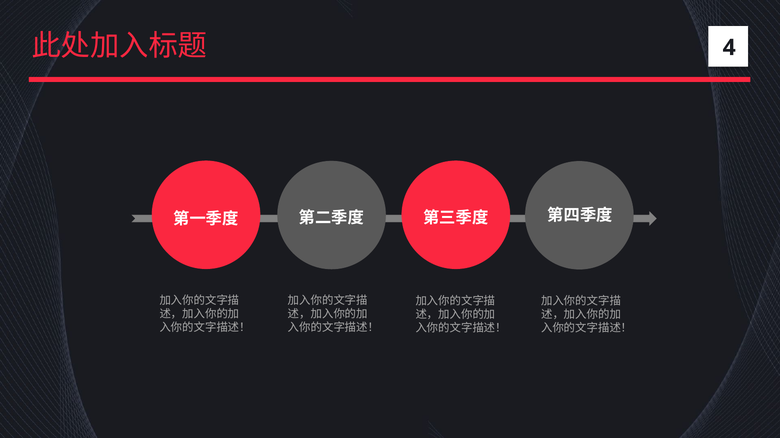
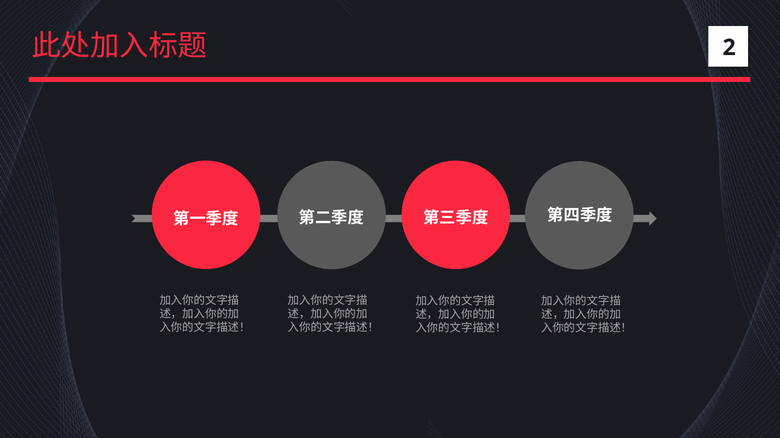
4: 4 -> 2 (729, 48)
